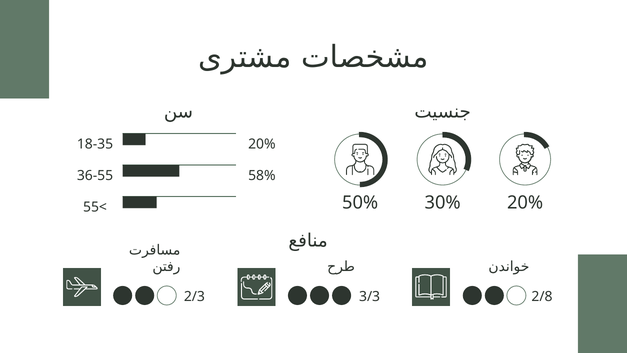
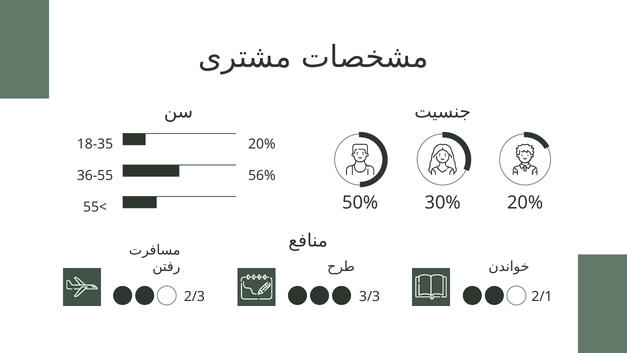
58%: 58% -> 56% (262, 175)
2/8: 2/8 -> 2/1 (542, 296)
